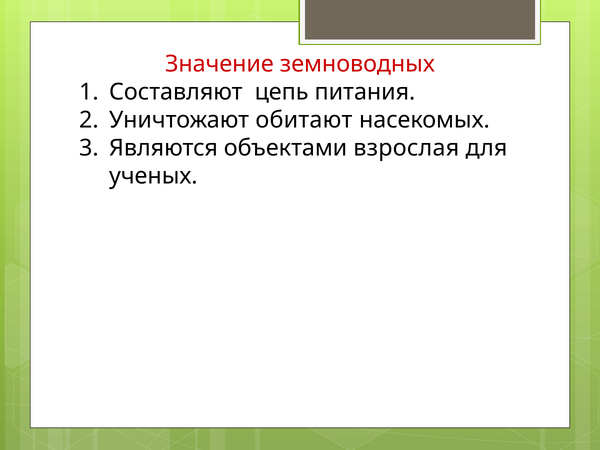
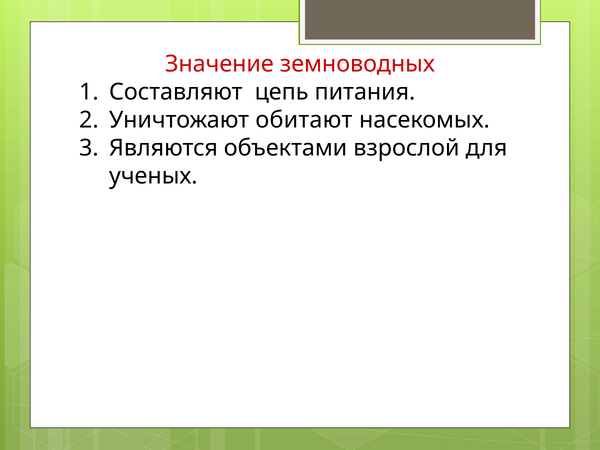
взрослая: взрослая -> взрослой (406, 148)
